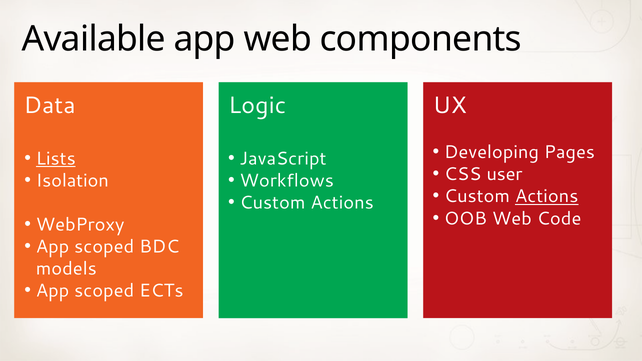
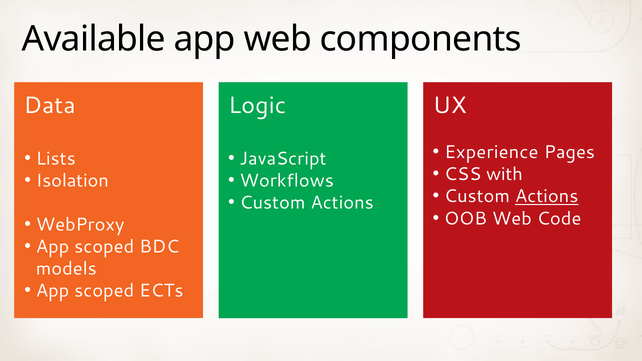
Developing: Developing -> Experience (491, 152)
Lists underline: present -> none (56, 159)
user: user -> with (504, 174)
